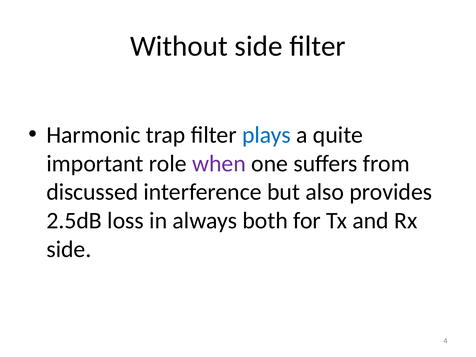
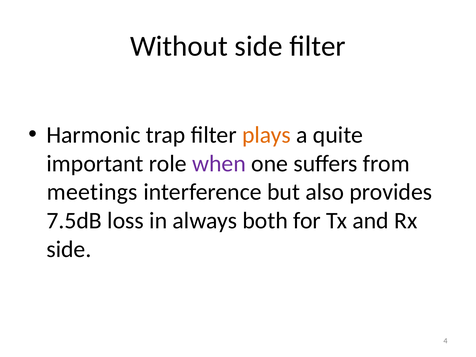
plays colour: blue -> orange (266, 135)
discussed: discussed -> meetings (92, 192)
2.5dB: 2.5dB -> 7.5dB (74, 221)
